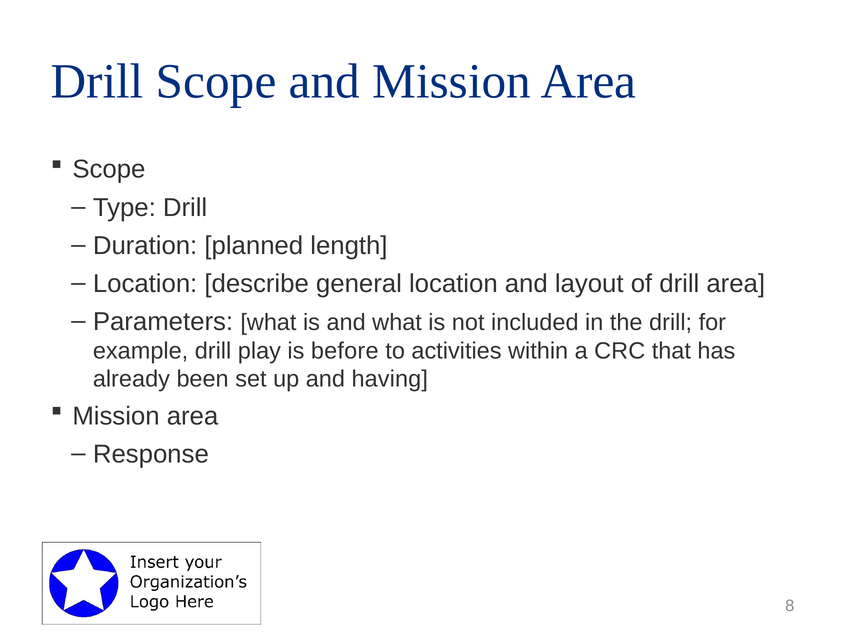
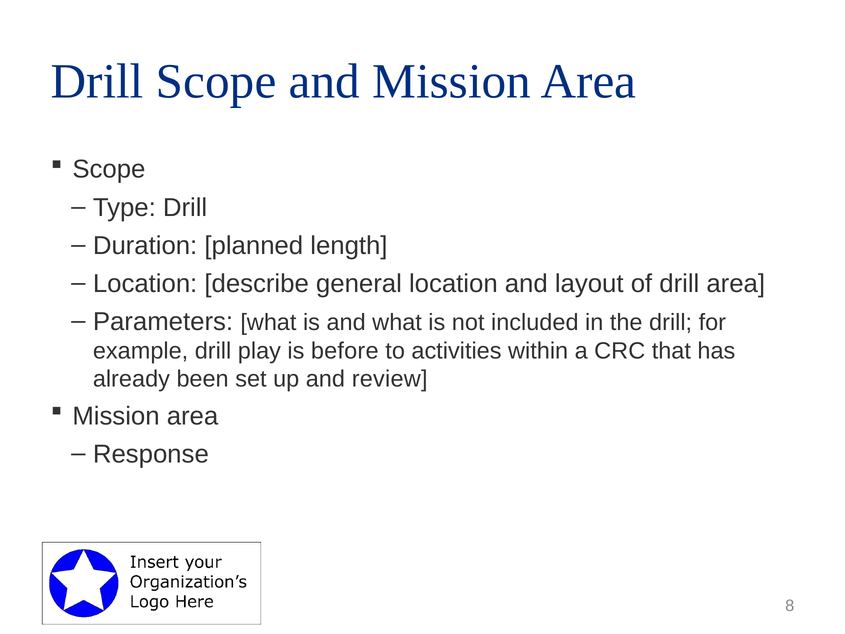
having: having -> review (390, 379)
